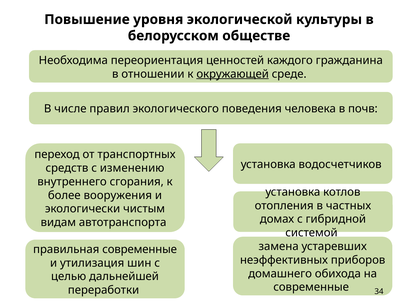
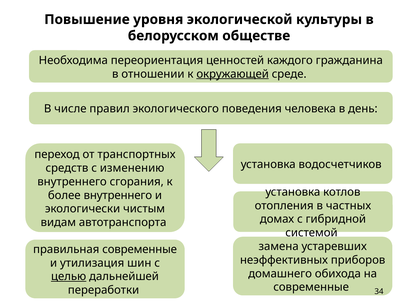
почв: почв -> день (363, 109)
более вооружения: вооружения -> внутреннего (118, 195)
целью underline: none -> present (69, 277)
